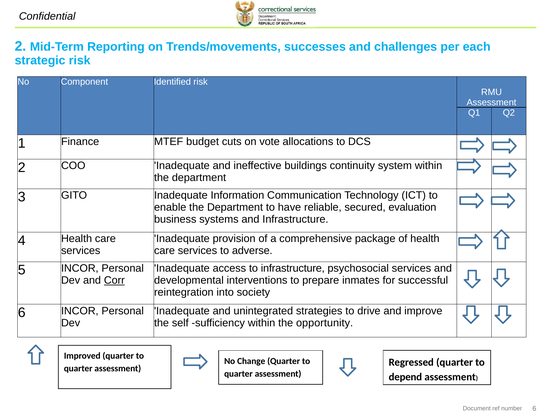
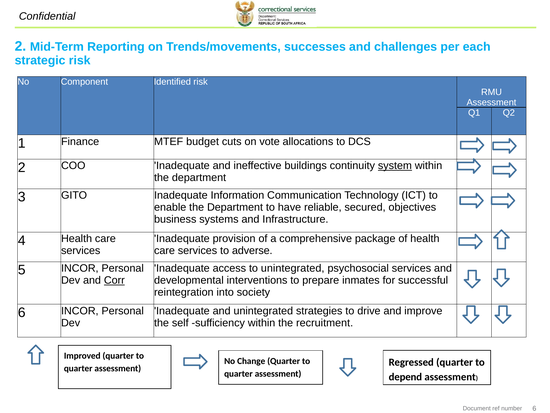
system underline: none -> present (395, 166)
evaluation: evaluation -> objectives (412, 207)
to infrastructure: infrastructure -> unintegrated (293, 268)
opportunity: opportunity -> recruitment (325, 323)
